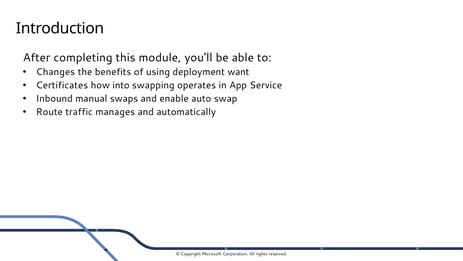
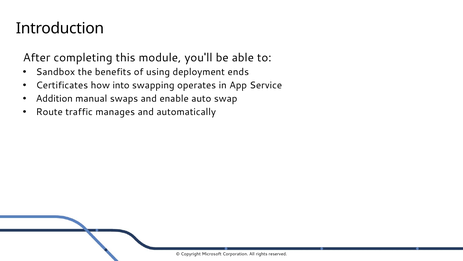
Changes: Changes -> Sandbox (55, 72)
want: want -> ends (238, 72)
Inbound: Inbound -> Addition (54, 99)
